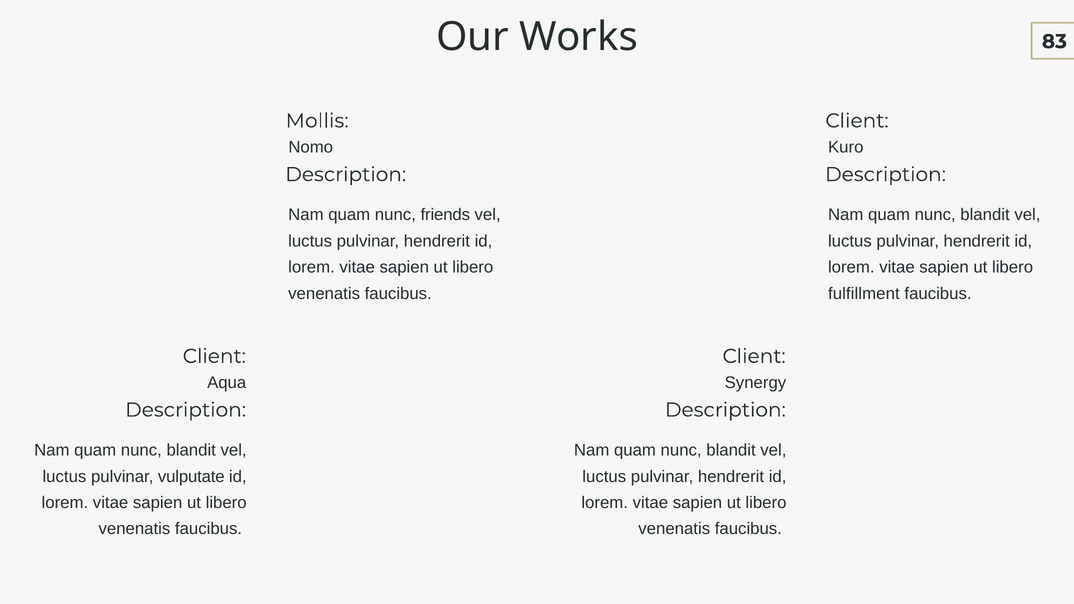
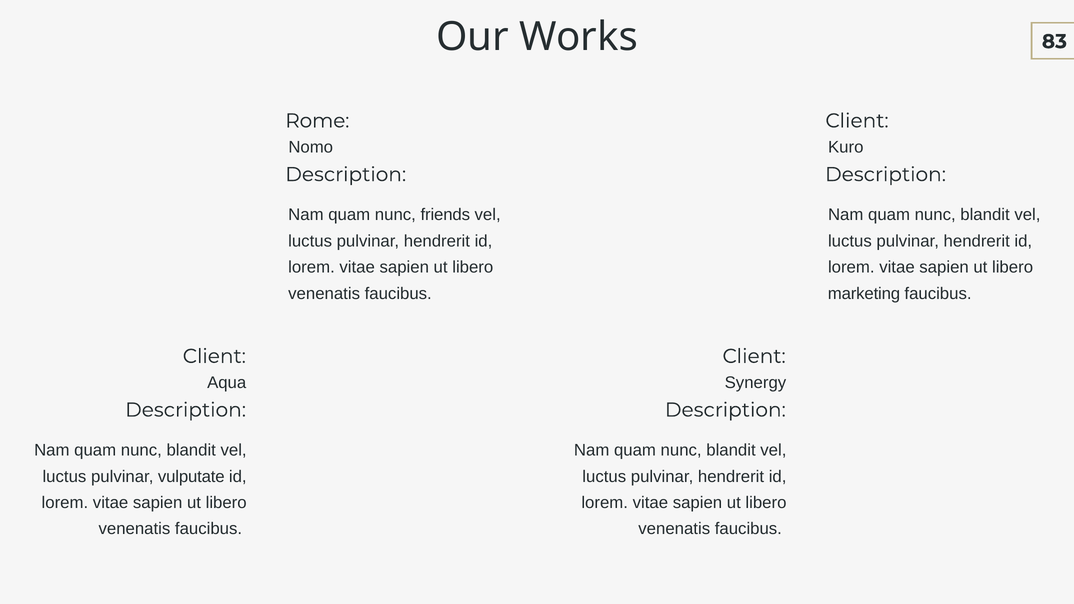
Mollis: Mollis -> Rome (317, 121)
fulfillment: fulfillment -> marketing (864, 294)
